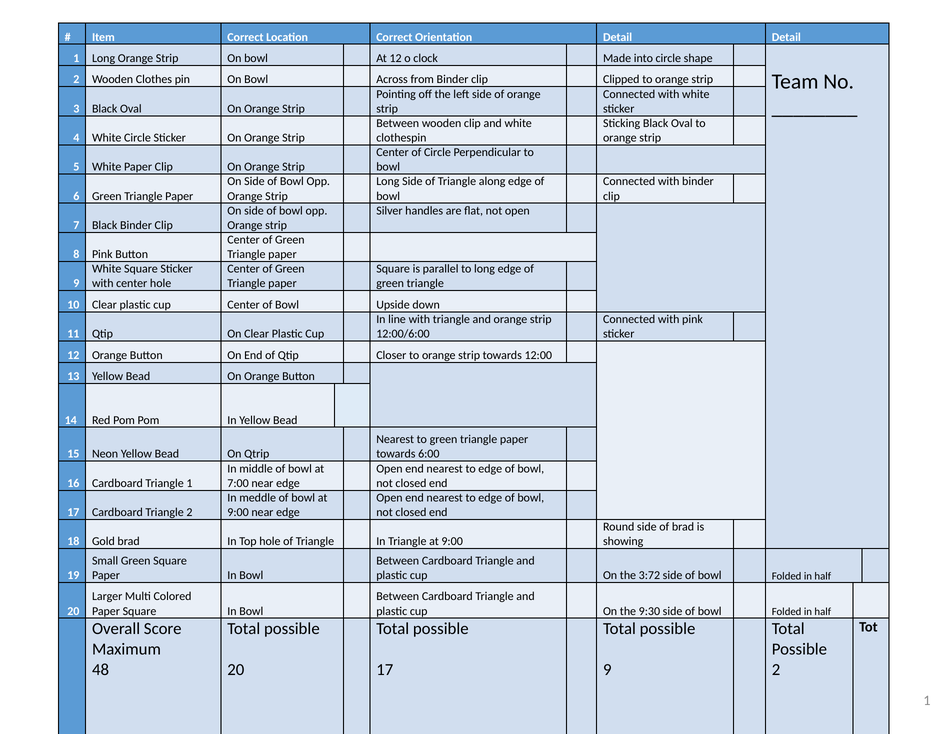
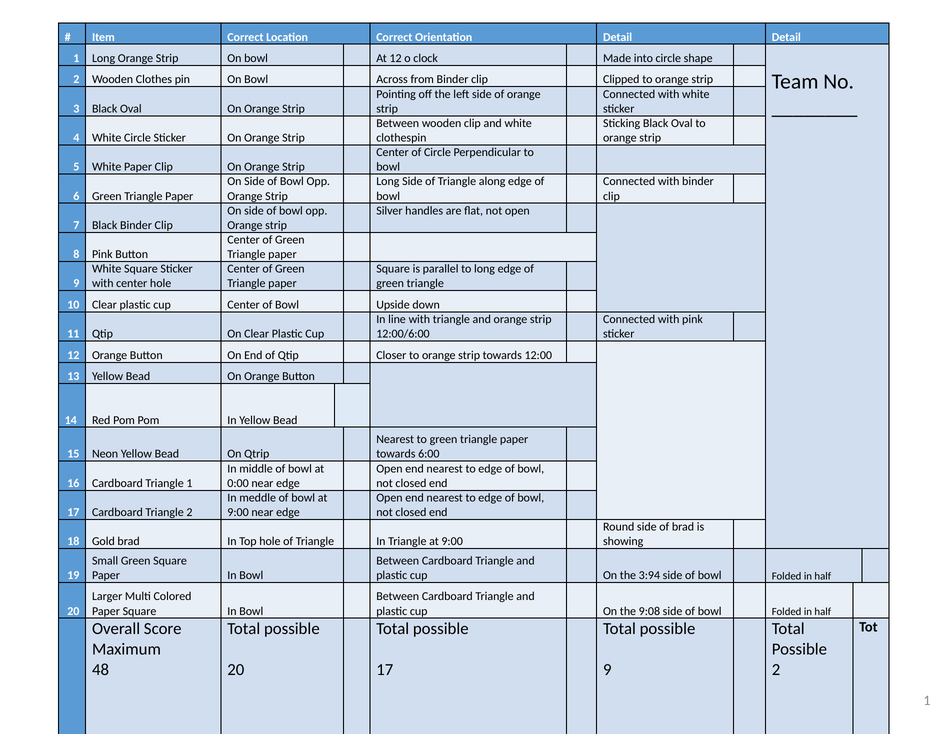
7:00: 7:00 -> 0:00 (238, 483)
3:72: 3:72 -> 3:94 (649, 575)
9:30: 9:30 -> 9:08 (649, 610)
